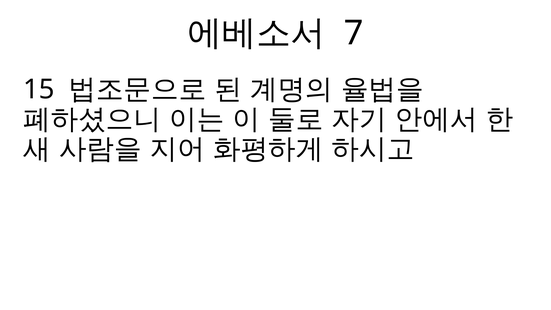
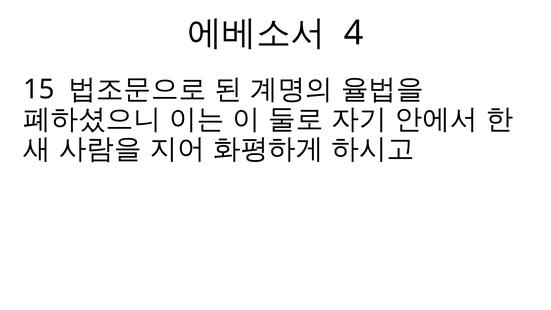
7: 7 -> 4 (354, 33)
